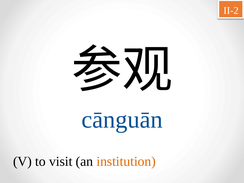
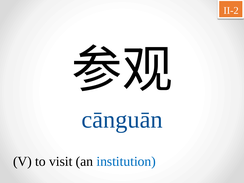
institution colour: orange -> blue (126, 161)
